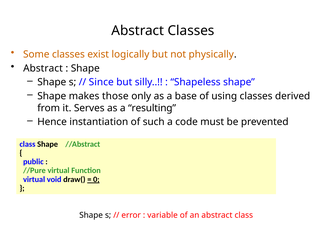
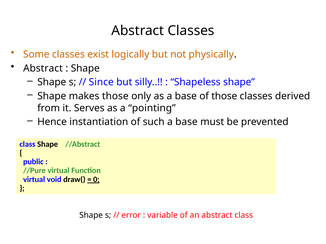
of using: using -> those (224, 96)
resulting: resulting -> pointing (152, 108)
such a code: code -> base (186, 122)
